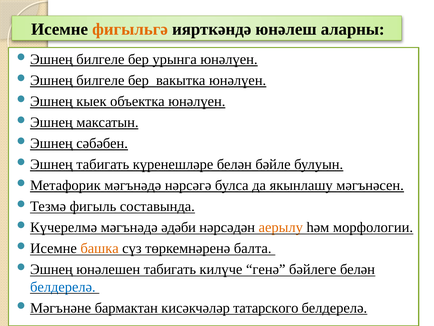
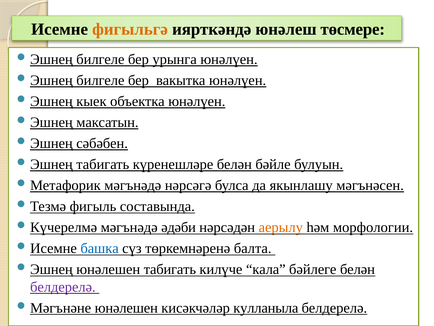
аларны: аларны -> төсмере (353, 29)
башка colour: orange -> blue (100, 248)
генә: генә -> кала (266, 269)
белдерелә colour: blue -> purple (63, 286)
бармактан: бармактан -> юнәлешен (126, 307)
татарского: татарского -> кулланыла (266, 307)
